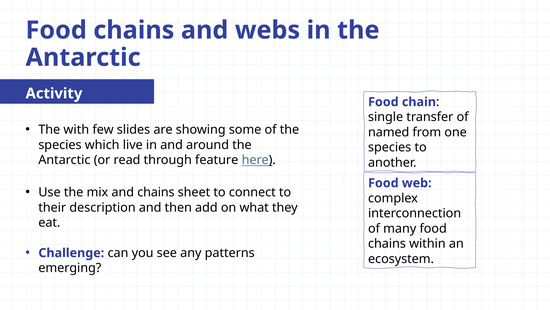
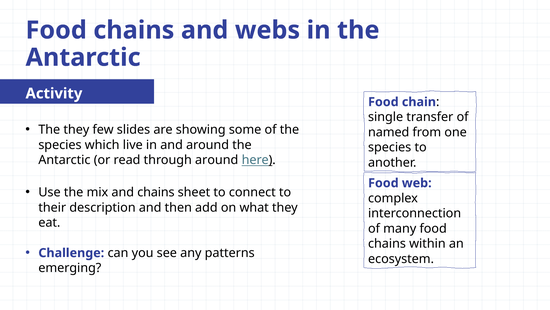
The with: with -> they (76, 129)
through feature: feature -> around (217, 160)
